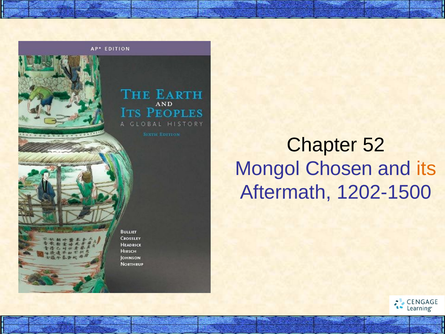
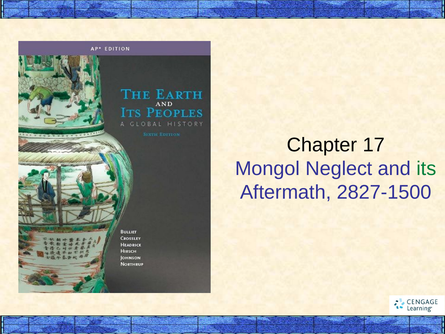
52: 52 -> 17 (374, 145)
Chosen: Chosen -> Neglect (339, 168)
its colour: orange -> green (426, 168)
1202-1500: 1202-1500 -> 2827-1500 (384, 192)
